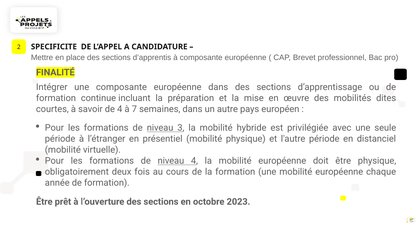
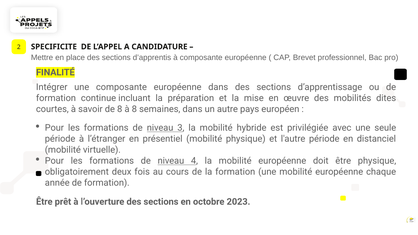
de 4: 4 -> 8 (120, 109)
à 7: 7 -> 8 (134, 109)
